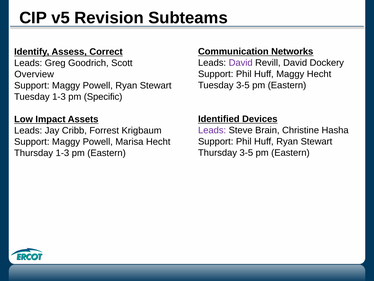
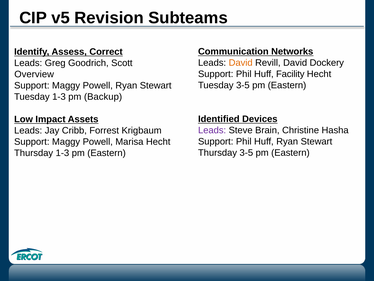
David colour: purple -> orange (241, 63)
Huff Maggy: Maggy -> Facility (290, 74)
Specific: Specific -> Backup (103, 97)
